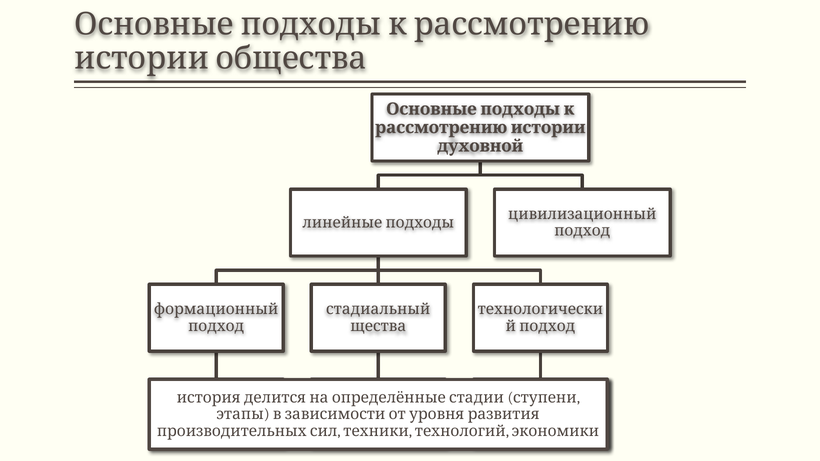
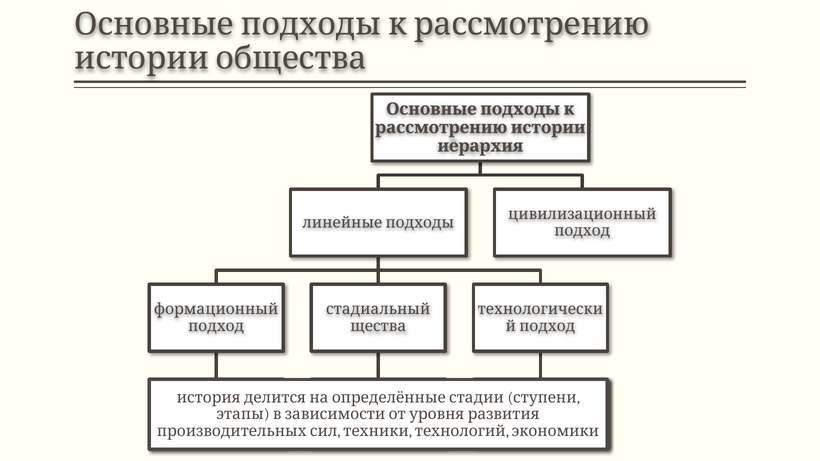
духовной: духовной -> иерархия (480, 146)
